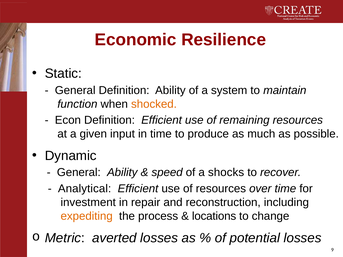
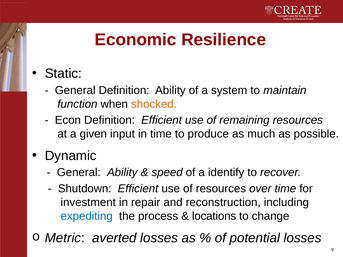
shocks: shocks -> identify (226, 173)
Analytical: Analytical -> Shutdown (85, 189)
expediting colour: orange -> blue (87, 216)
